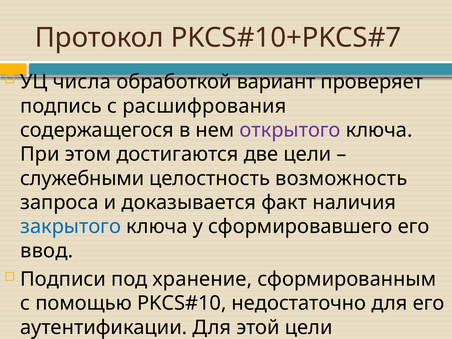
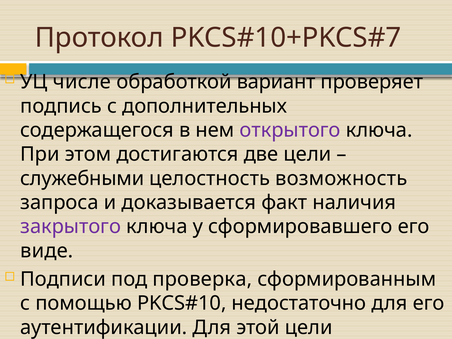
числа: числа -> числе (82, 82)
расшифрования: расшифрования -> дополнительных (205, 106)
закрытого colour: blue -> purple (71, 227)
ввод: ввод -> виде (47, 251)
хранение: хранение -> проверка (202, 279)
